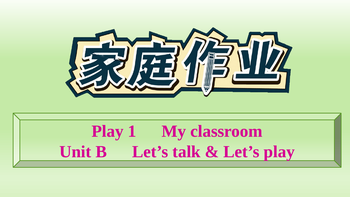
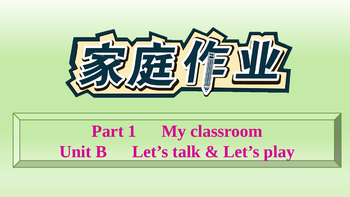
Play: Play -> Part (108, 131)
